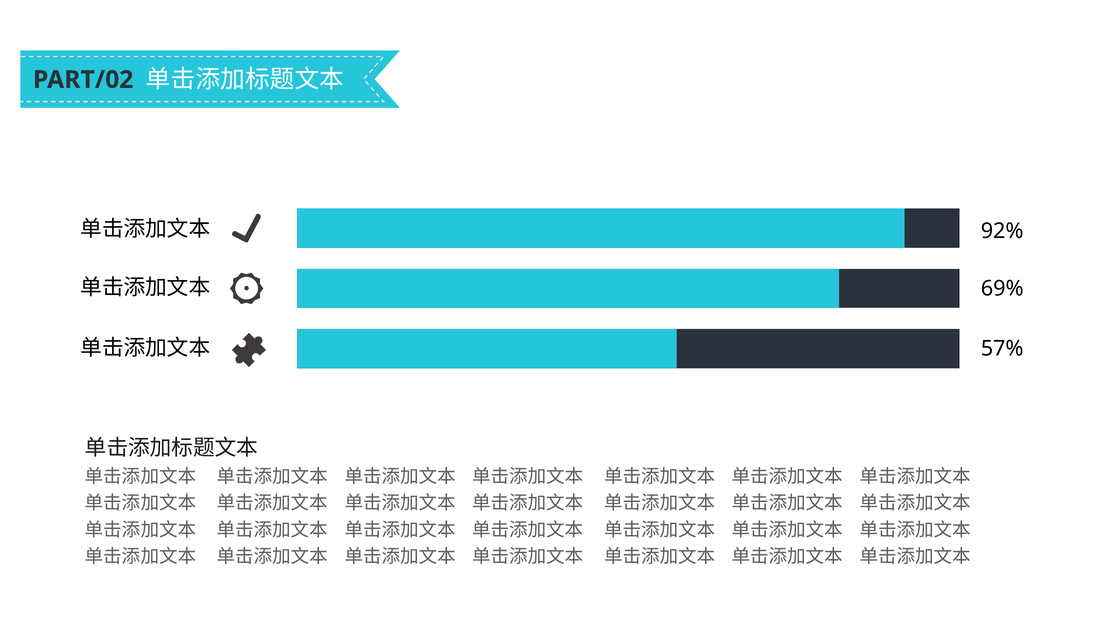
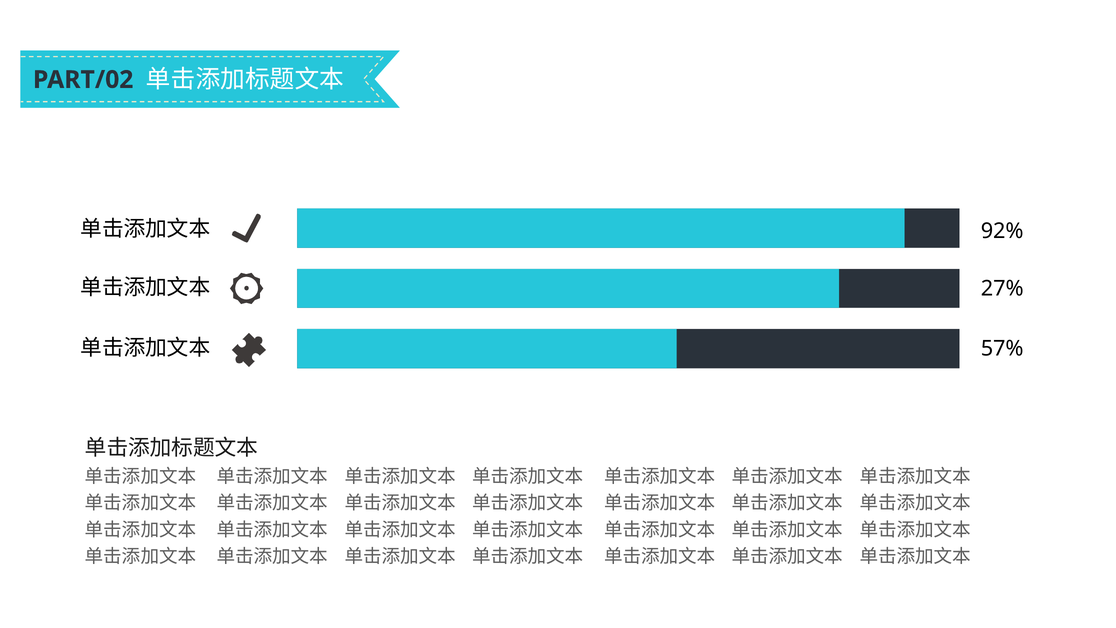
69%: 69% -> 27% (1002, 288)
